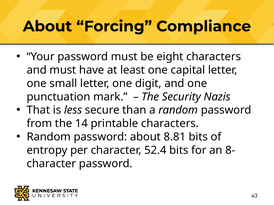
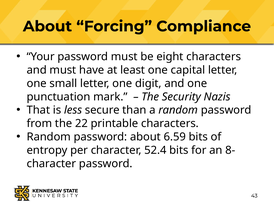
14: 14 -> 22 (81, 124)
8.81: 8.81 -> 6.59 (175, 137)
